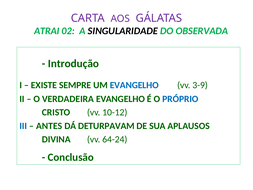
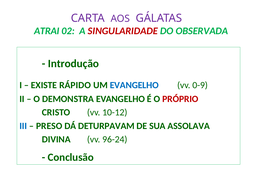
SINGULARIDADE colour: black -> red (123, 31)
SEMPRE: SEMPRE -> RÁPIDO (75, 85)
3-9: 3-9 -> 0-9 (200, 85)
VERDADEIRA: VERDADEIRA -> DEMONSTRA (68, 99)
PRÓPRIO colour: blue -> red (180, 99)
ANTES: ANTES -> PRESO (49, 126)
APLAUSOS: APLAUSOS -> ASSOLAVA (189, 126)
64-24: 64-24 -> 96-24 (115, 139)
